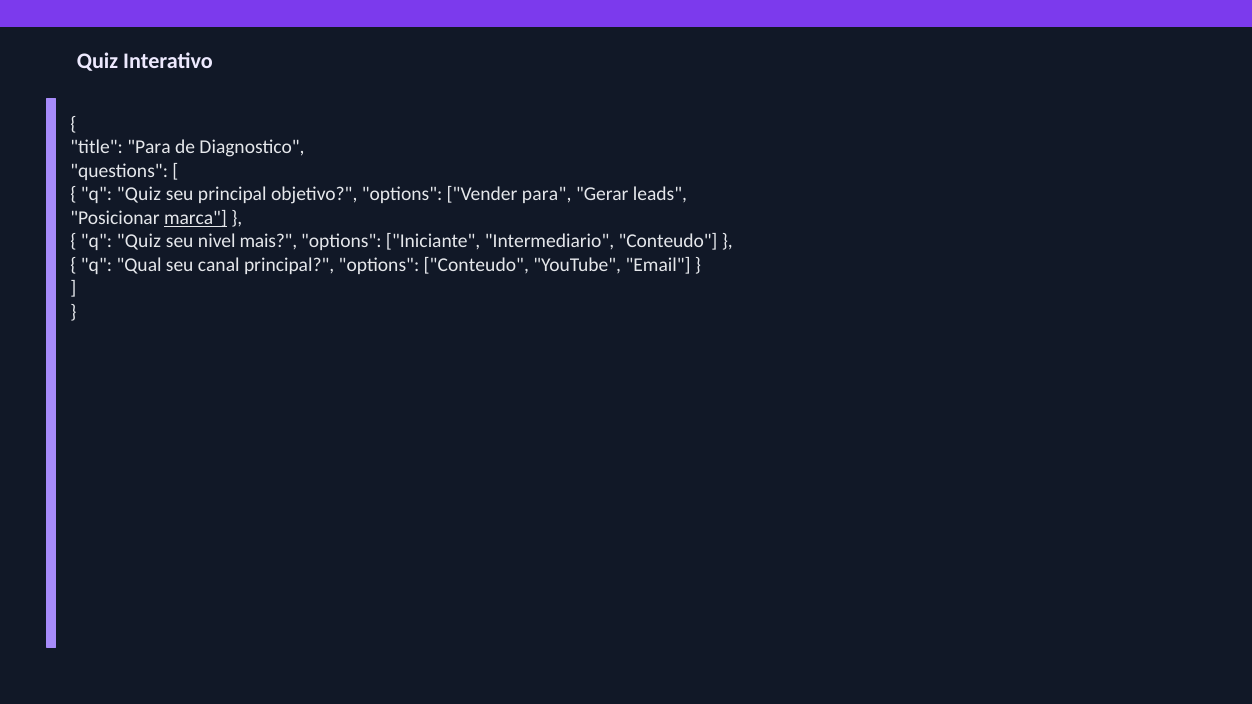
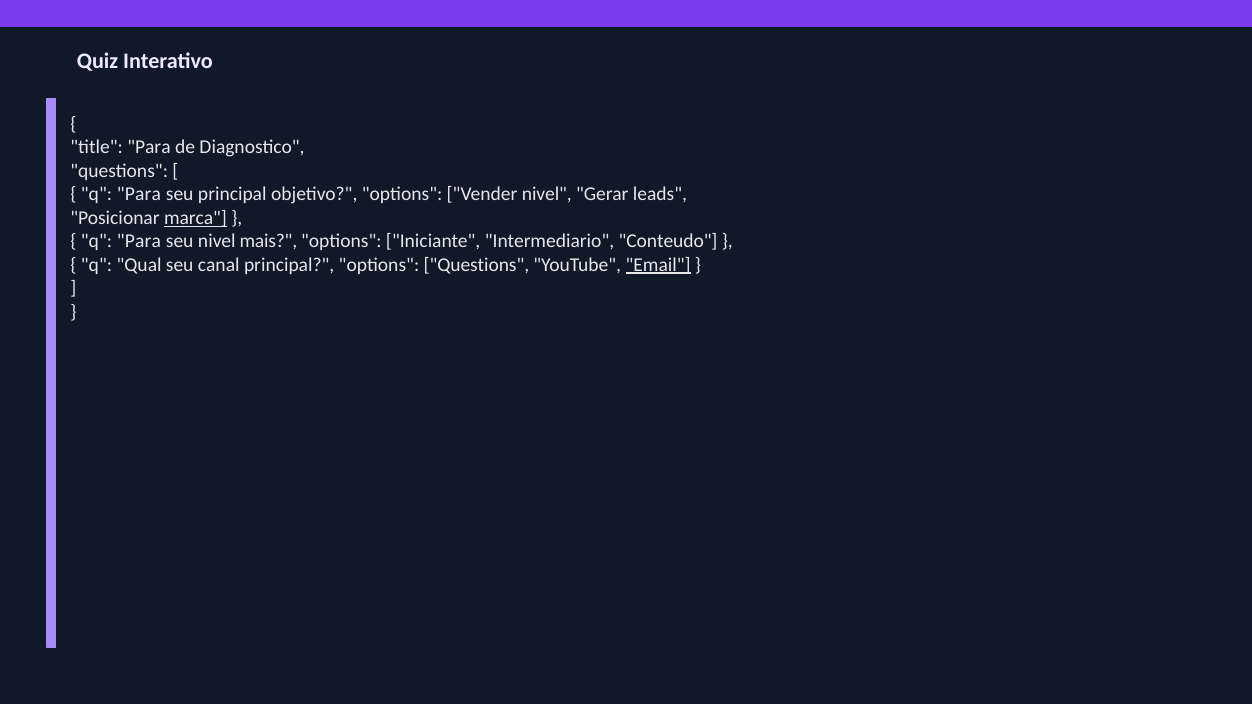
Quiz: Quiz -> Para (139, 194)
Vender para: para -> nivel (547, 194)
Quiz: Quiz -> Para (139, 241)
options Conteudo: Conteudo -> Questions (476, 265)
Email underline: none -> present (658, 265)
